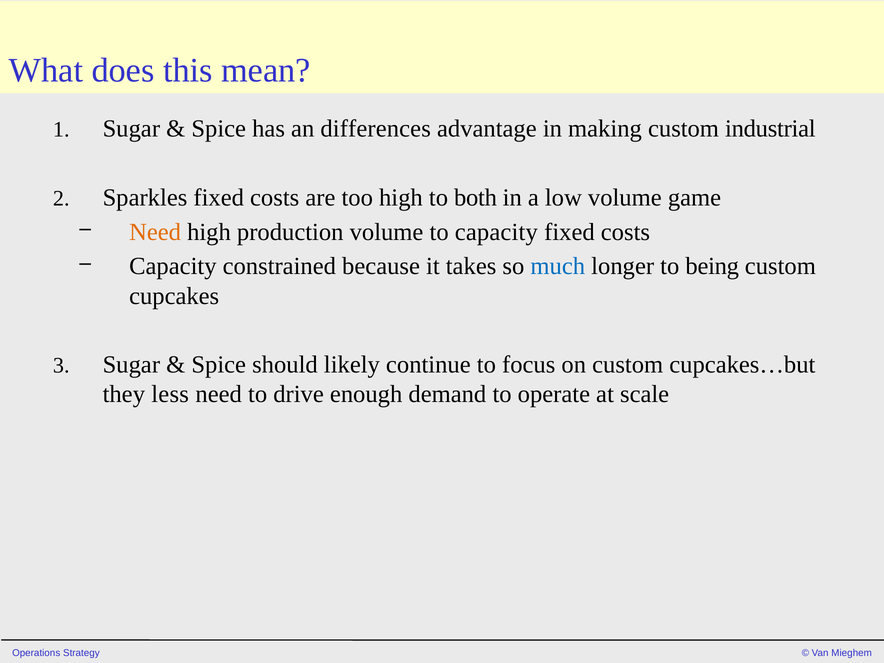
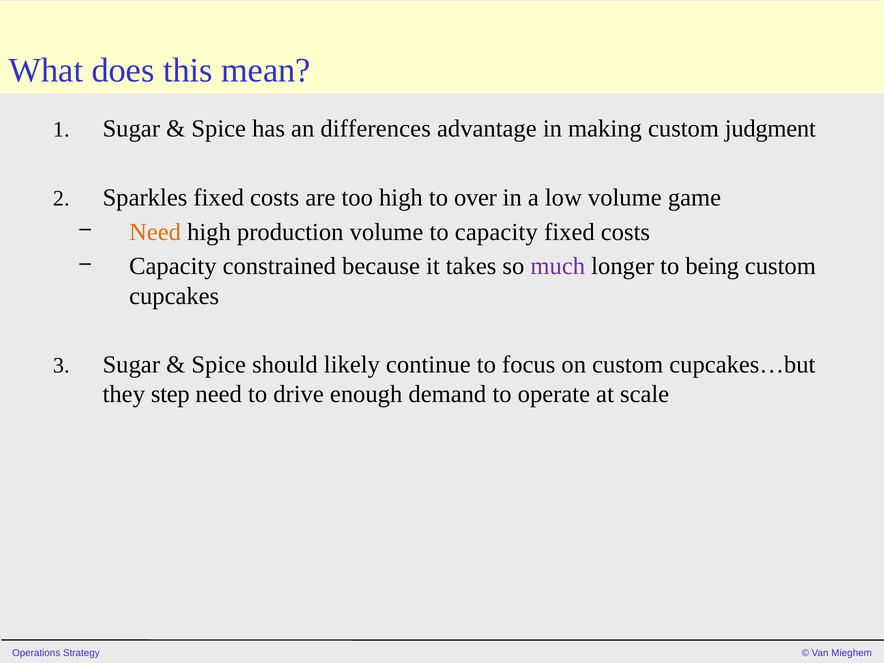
industrial: industrial -> judgment (770, 129)
both: both -> over (475, 198)
much colour: blue -> purple (558, 266)
less: less -> step (170, 394)
